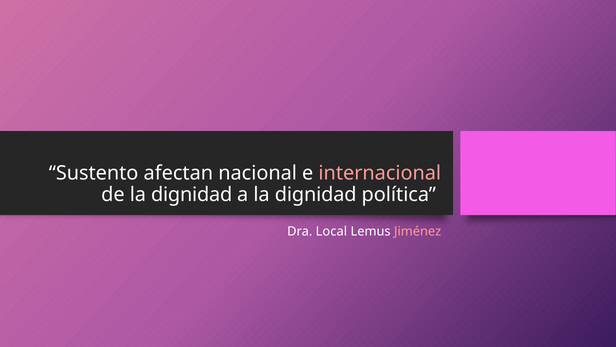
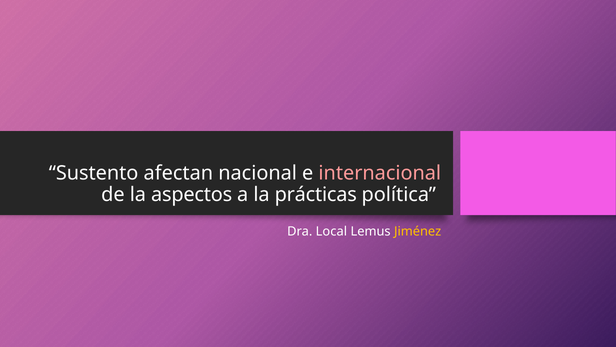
de la dignidad: dignidad -> aspectos (192, 194)
a la dignidad: dignidad -> prácticas (316, 194)
Jiménez colour: pink -> yellow (418, 231)
